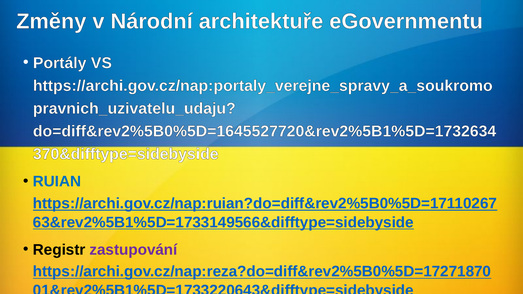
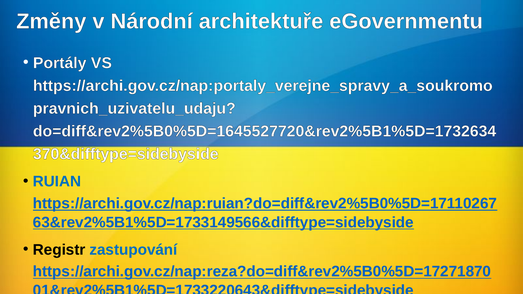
zastupování colour: purple -> blue (134, 250)
